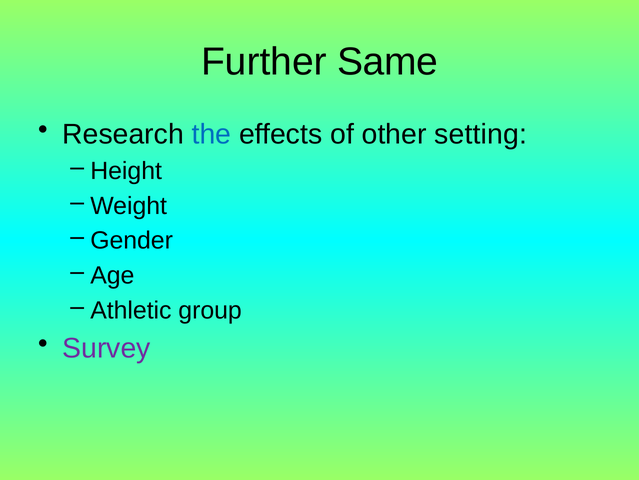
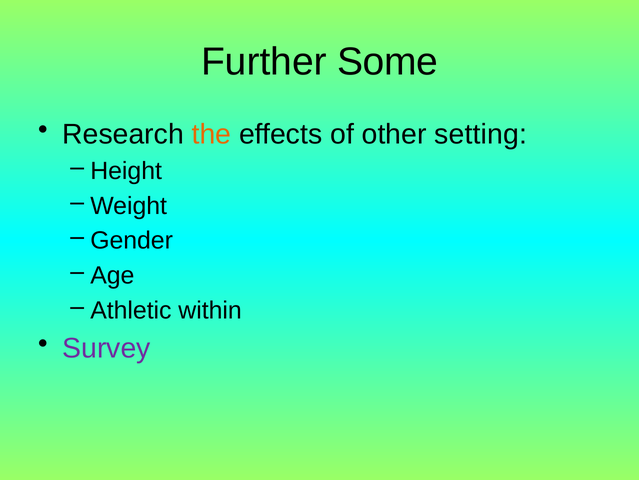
Same: Same -> Some (388, 62)
the colour: blue -> orange (211, 134)
group: group -> within (210, 310)
